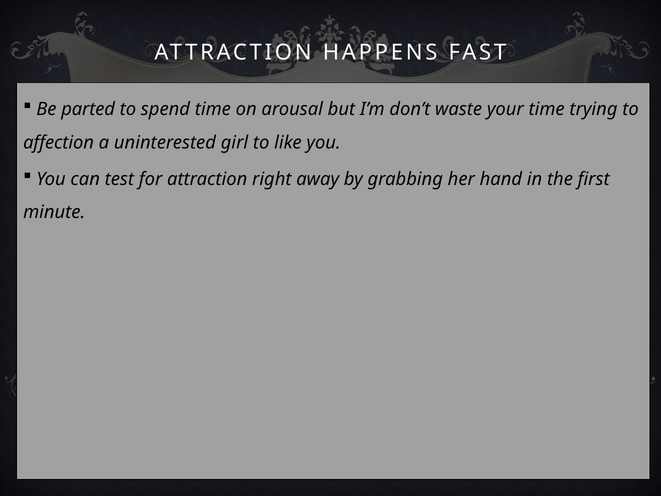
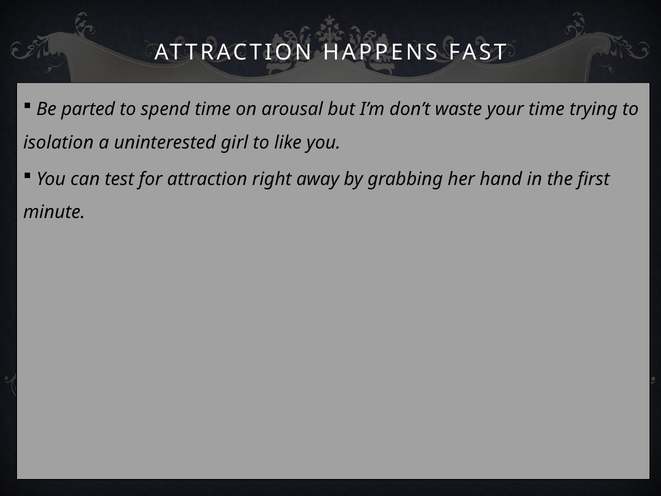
affection: affection -> isolation (58, 142)
